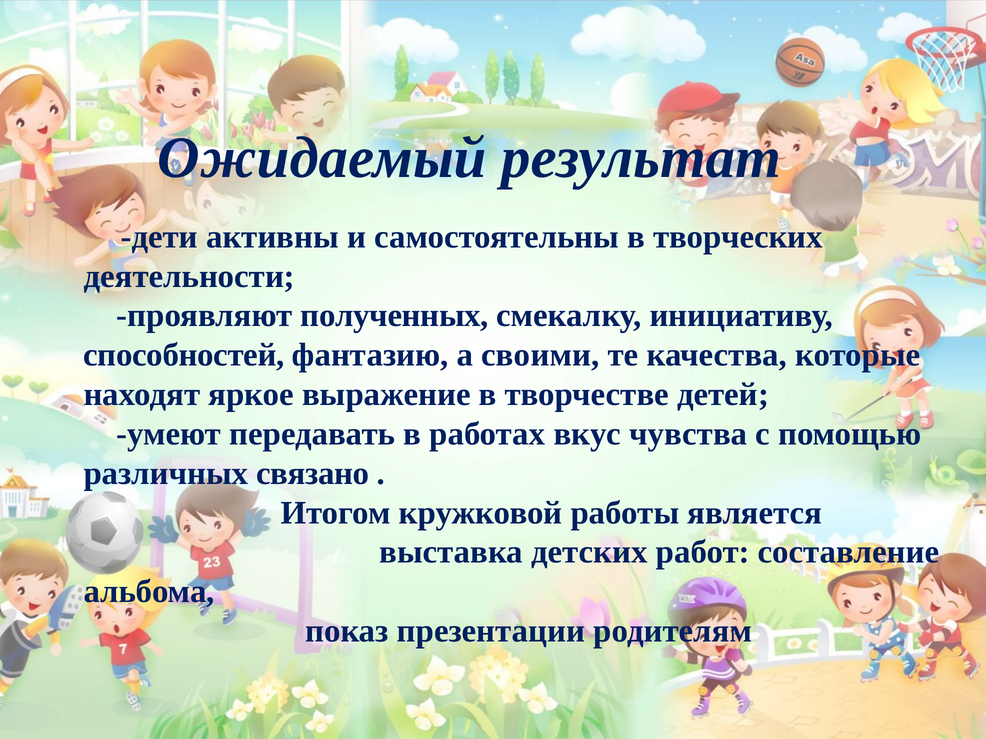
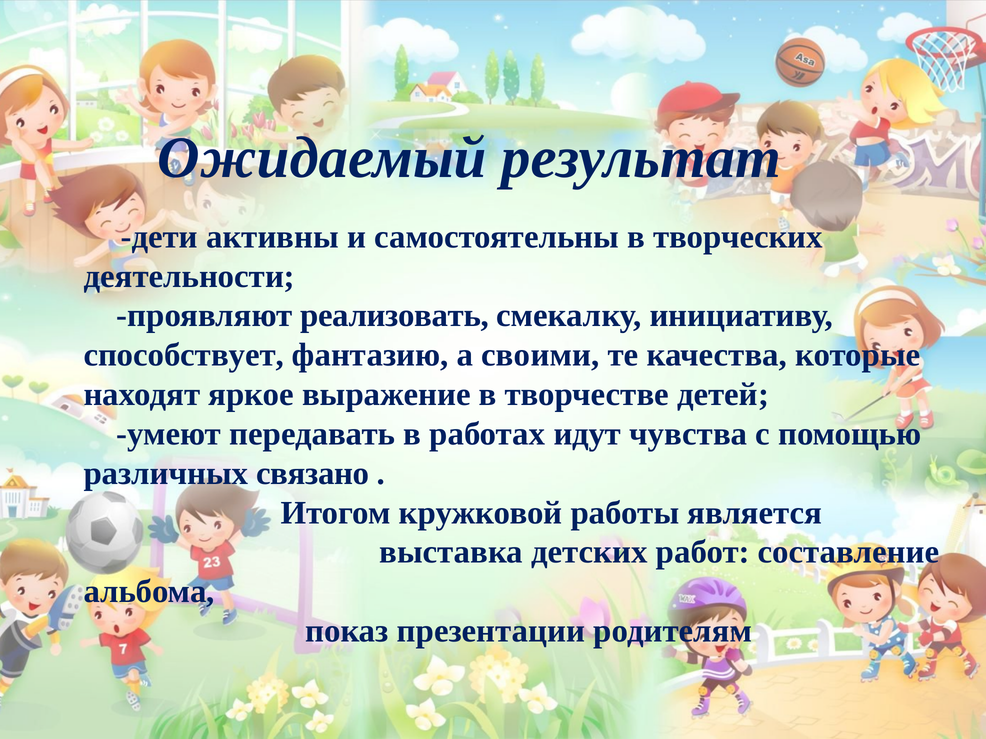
полученных: полученных -> реализовать (395, 316)
способностей: способностей -> способствует (184, 355)
вкус: вкус -> идут (587, 434)
